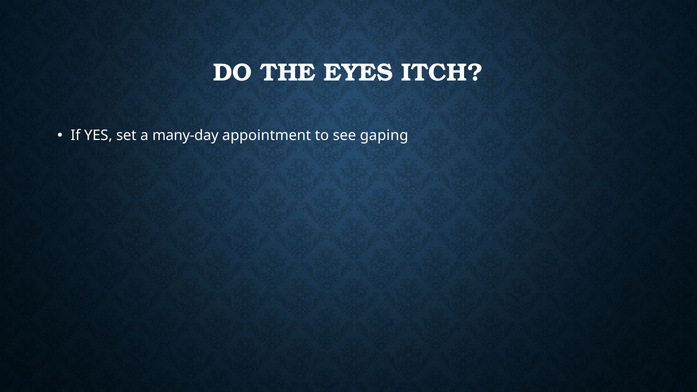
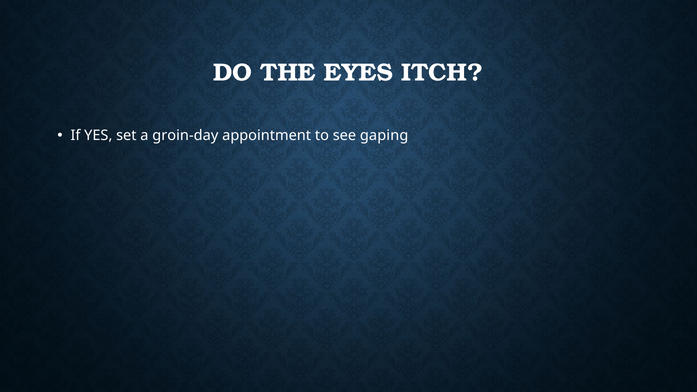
many-day: many-day -> groin-day (185, 136)
